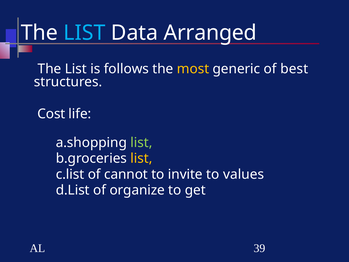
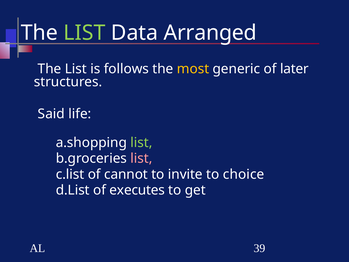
LIST colour: light blue -> light green (84, 33)
best: best -> later (294, 69)
Cost: Cost -> Said (51, 114)
list colour: yellow -> pink (141, 158)
values: values -> choice (244, 174)
organize: organize -> executes (137, 190)
